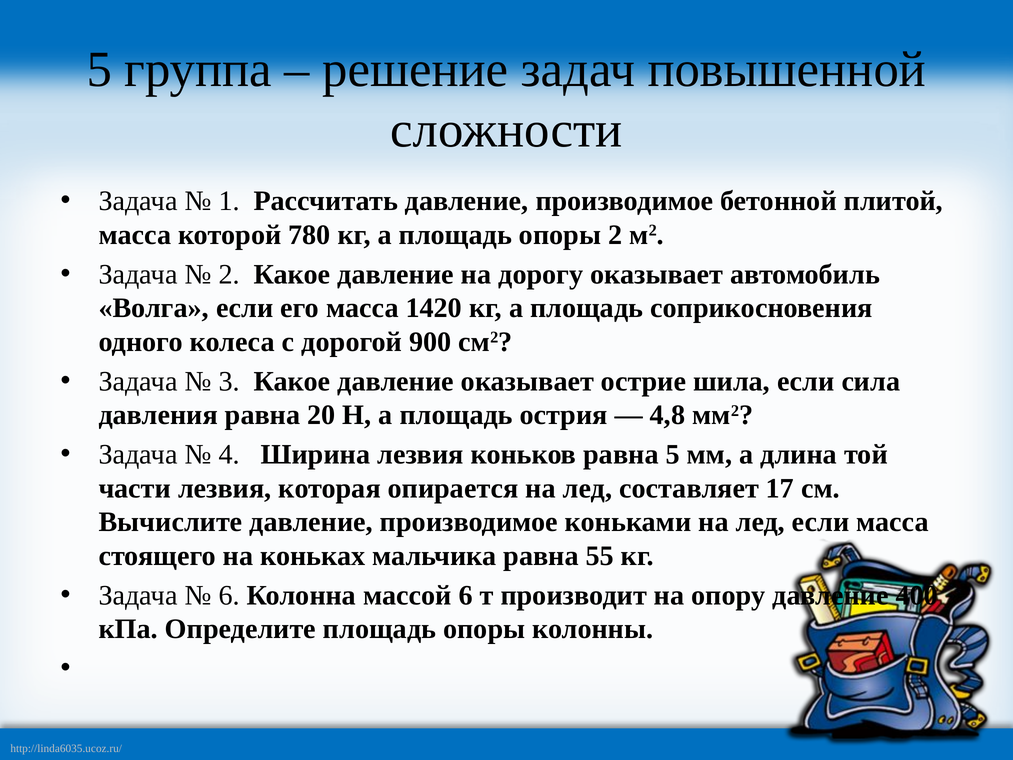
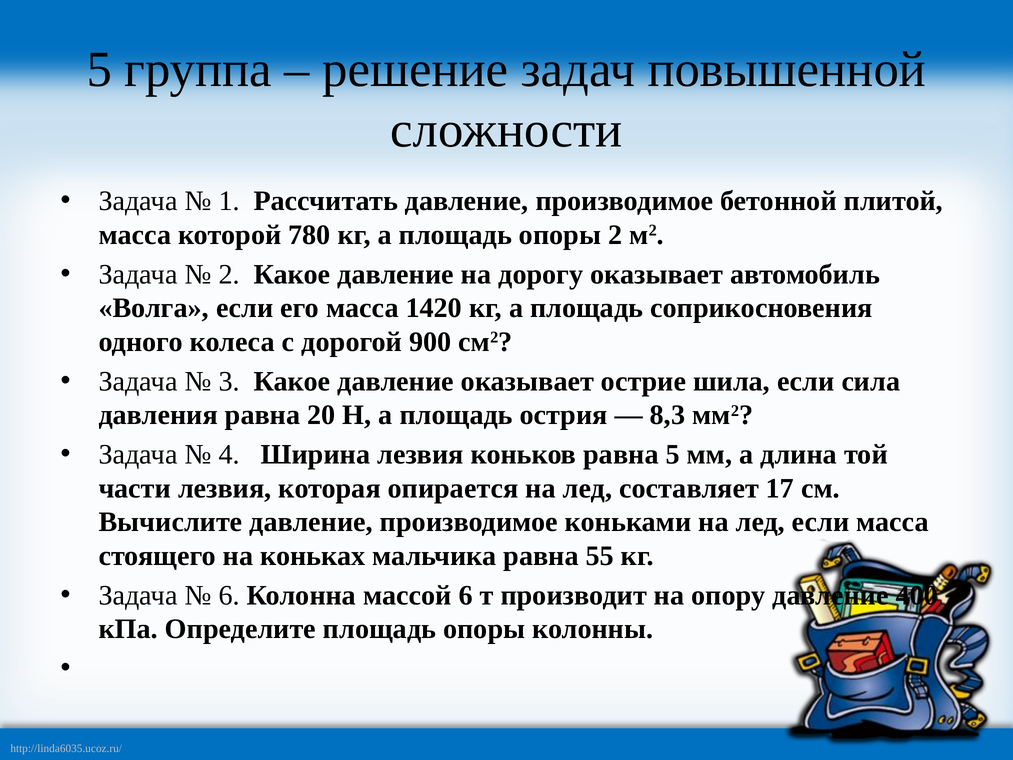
4,8: 4,8 -> 8,3 (668, 415)
